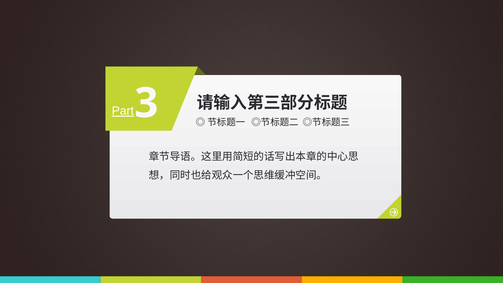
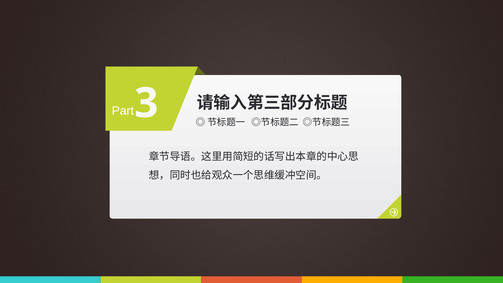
Part underline: present -> none (123, 111)
